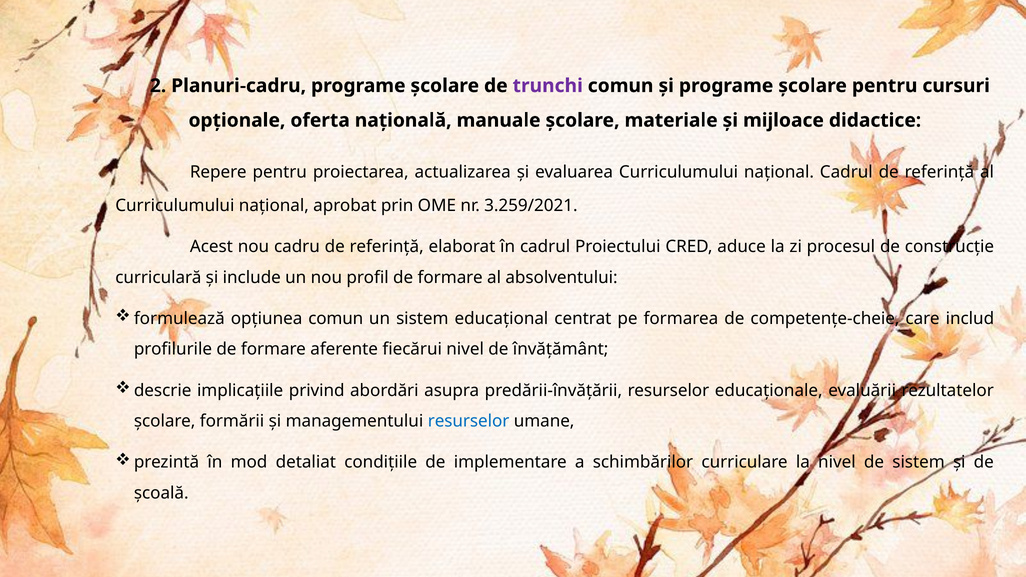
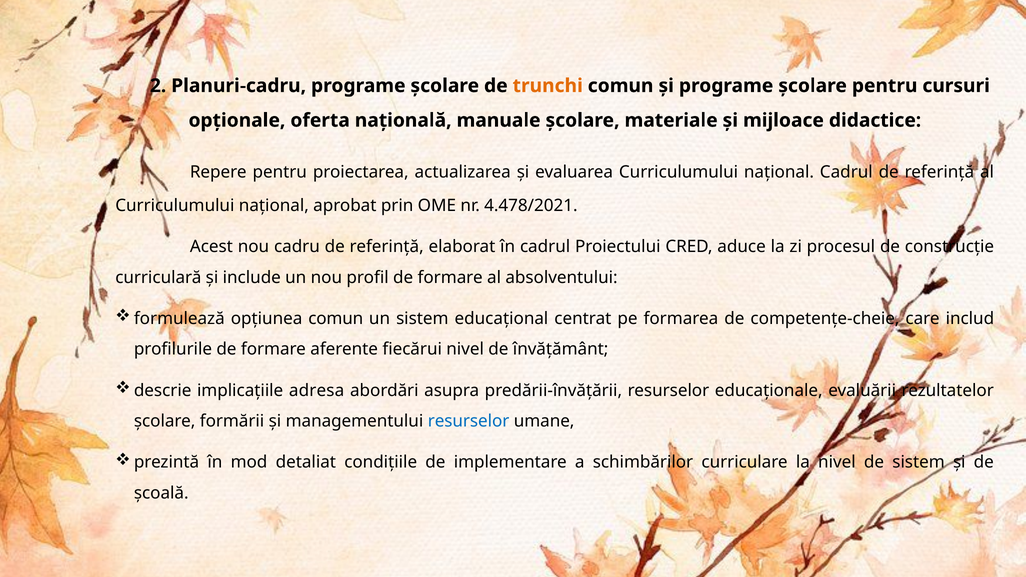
trunchi colour: purple -> orange (548, 86)
3.259/2021: 3.259/2021 -> 4.478/2021 (531, 206)
privind: privind -> adresa (317, 391)
